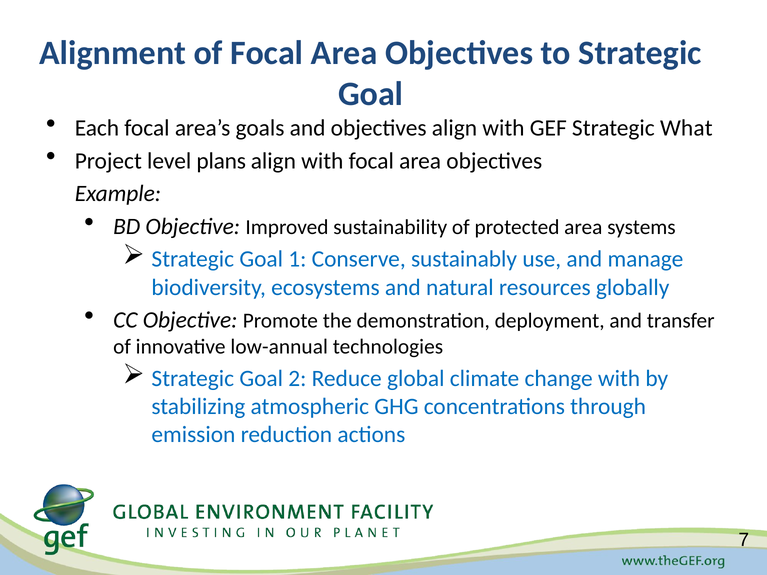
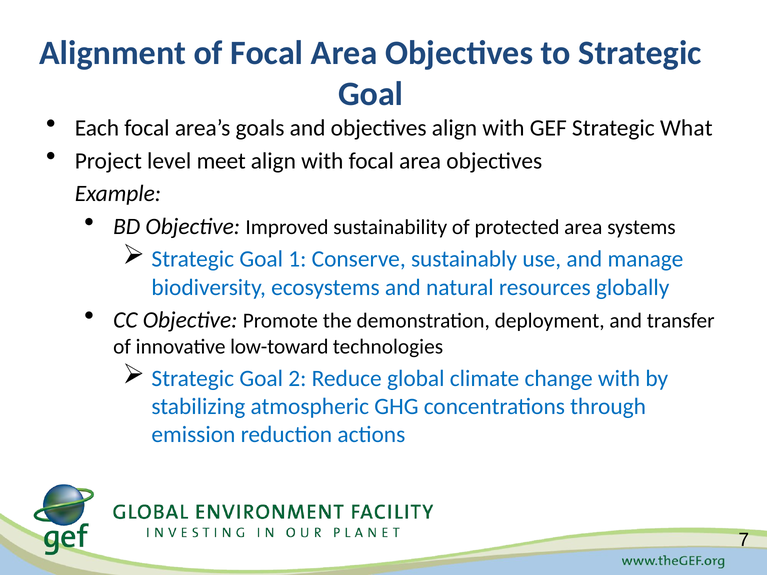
plans: plans -> meet (221, 161)
low-annual: low-annual -> low-toward (279, 347)
